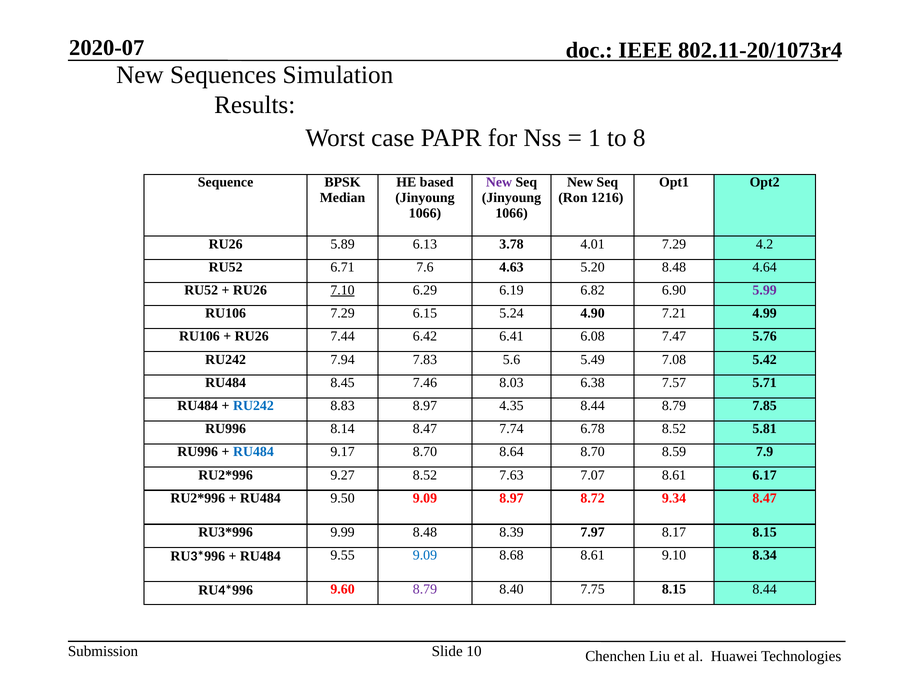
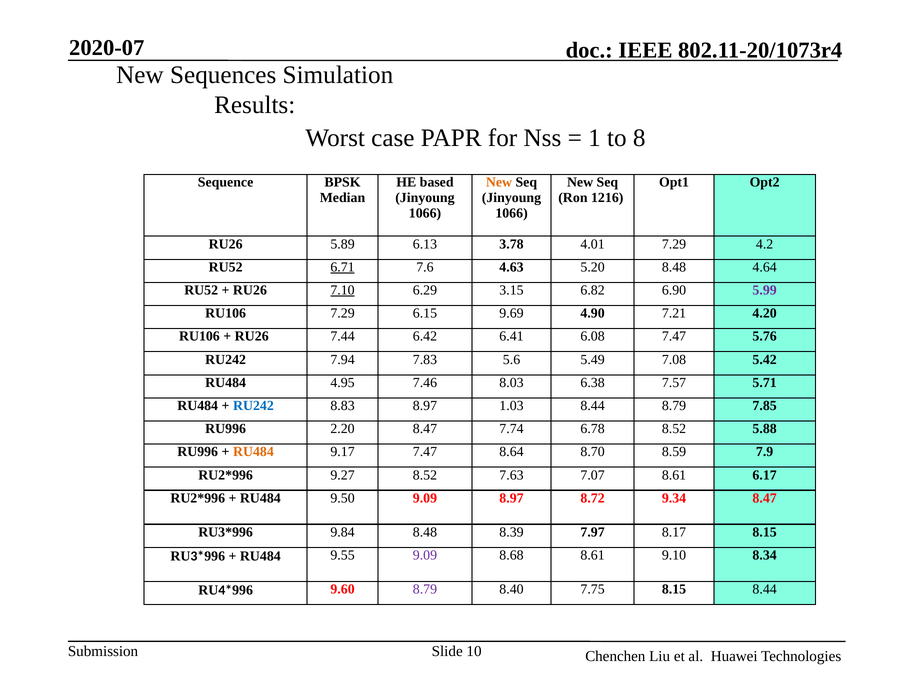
New colour: purple -> orange (499, 183)
6.71 underline: none -> present (343, 267)
6.19: 6.19 -> 3.15 (511, 290)
5.24: 5.24 -> 9.69 (511, 314)
4.99: 4.99 -> 4.20 (765, 314)
8.45: 8.45 -> 4.95 (343, 383)
4.35: 4.35 -> 1.03 (511, 406)
8.14: 8.14 -> 2.20 (343, 429)
5.81: 5.81 -> 5.88 (765, 429)
RU484 colour: blue -> orange (253, 452)
9.17 8.70: 8.70 -> 7.47 (425, 452)
9.99: 9.99 -> 9.84 (343, 532)
9.09 colour: blue -> purple (425, 556)
